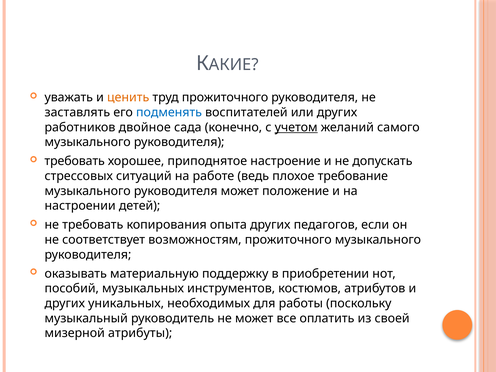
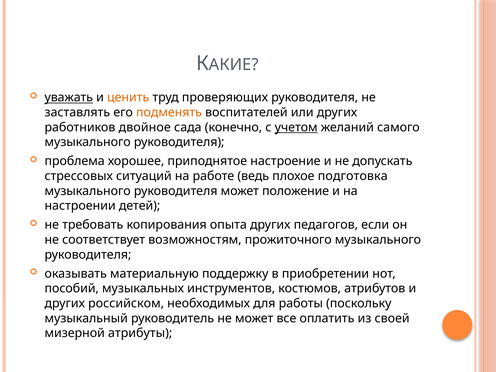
уважать underline: none -> present (69, 98)
труд прожиточного: прожиточного -> проверяющих (225, 98)
подменять colour: blue -> orange (169, 112)
требовать: требовать -> проблема (75, 161)
требование: требование -> подготовка (353, 176)
уникальных: уникальных -> российском (126, 303)
